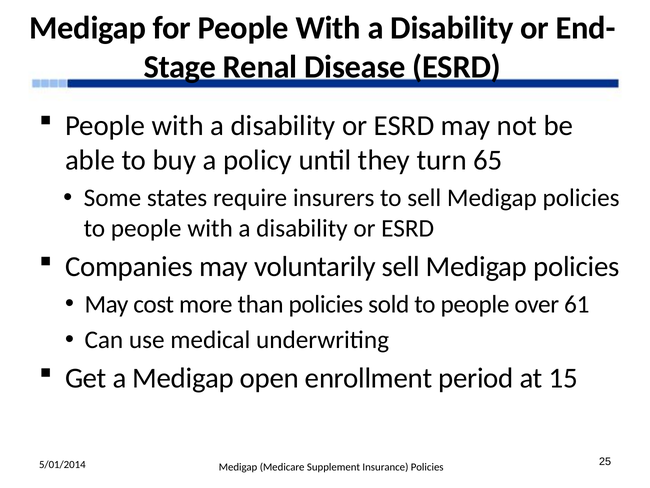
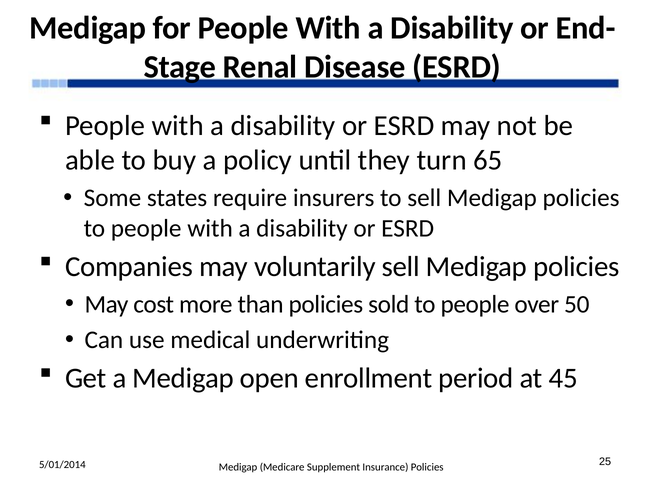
61: 61 -> 50 (577, 304)
15: 15 -> 45 (563, 378)
